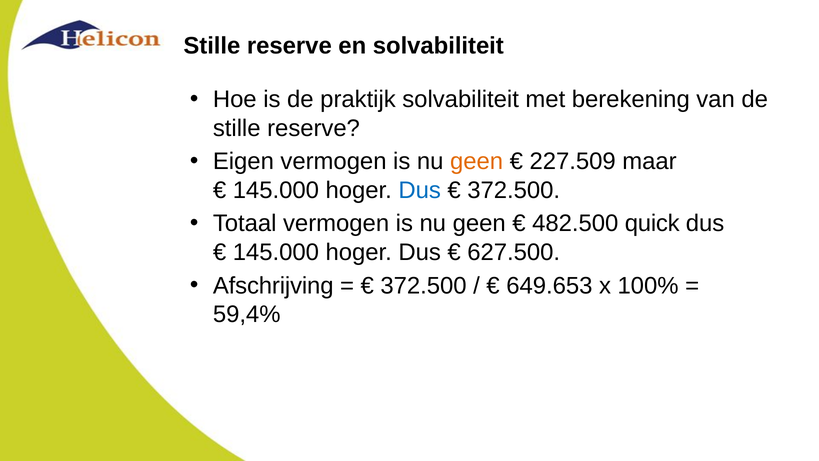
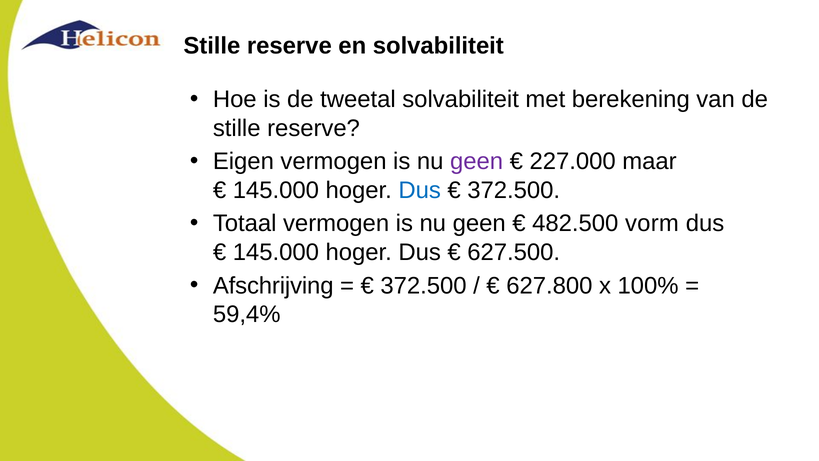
praktijk: praktijk -> tweetal (358, 99)
geen colour: orange -> purple (477, 161)
227.509: 227.509 -> 227.000 (573, 161)
quick: quick -> vorm (652, 223)
649.653: 649.653 -> 627.800 (549, 285)
